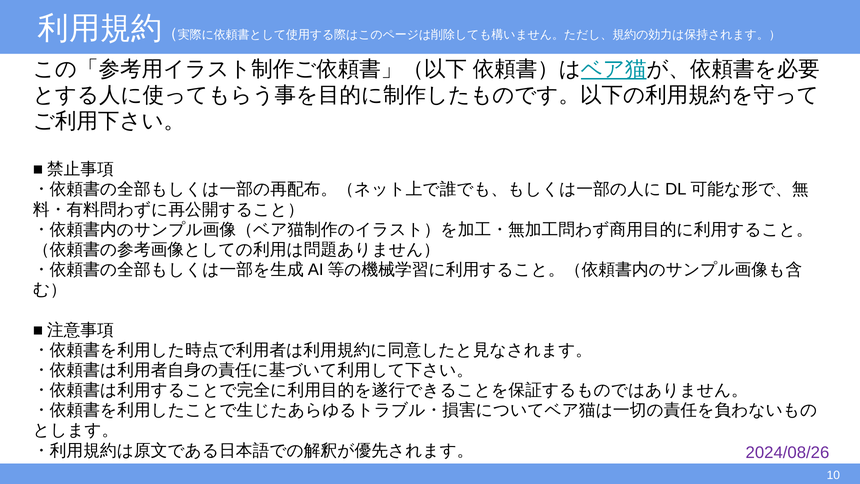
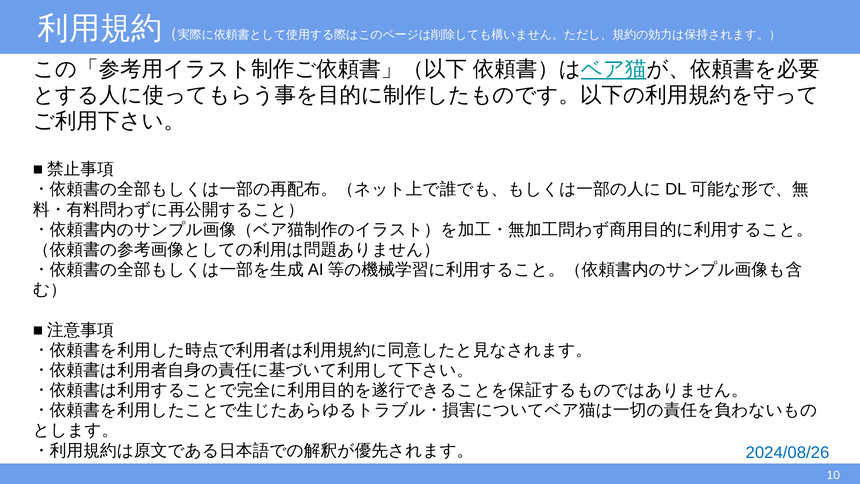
2024/08/26 colour: purple -> blue (787, 453)
